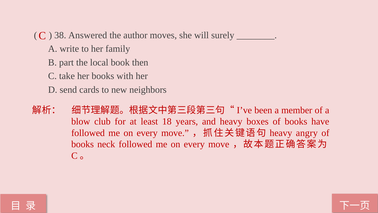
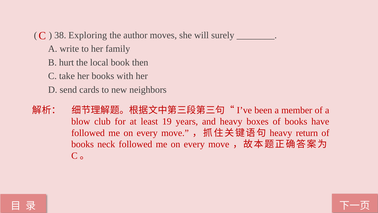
Answered: Answered -> Exploring (88, 35)
part: part -> hurt (67, 62)
18: 18 -> 19 (167, 121)
angry: angry -> return (307, 133)
